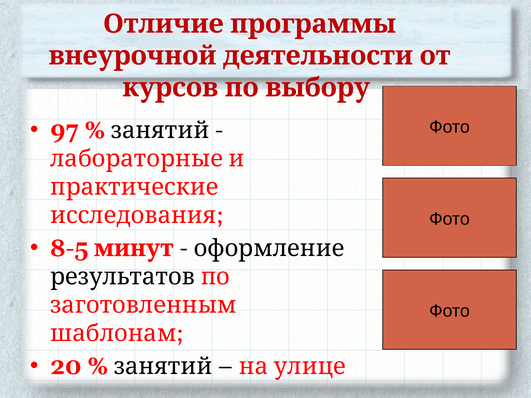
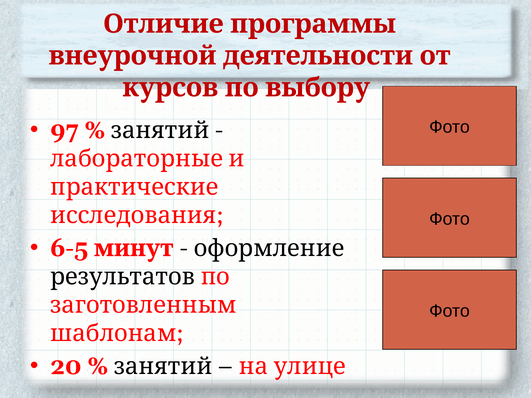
8-5: 8-5 -> 6-5 (69, 249)
